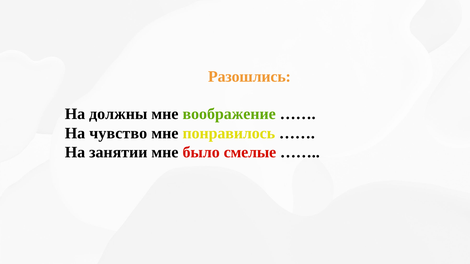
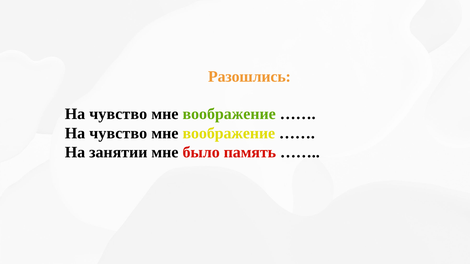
должны: должны -> чувство (118, 114)
понравилось: понравилось -> воображение (229, 133)
смелые: смелые -> память (250, 152)
